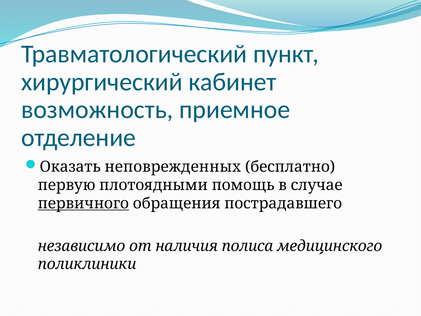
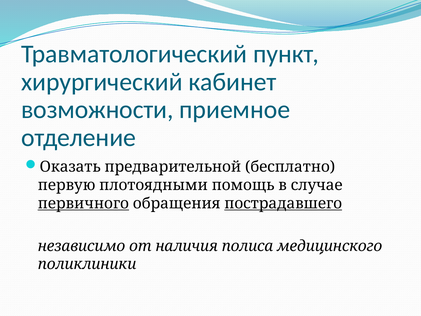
возможность: возможность -> возможности (97, 110)
неповрежденных: неповрежденных -> предварительной (173, 167)
пострадавшего underline: none -> present (283, 203)
